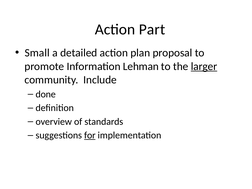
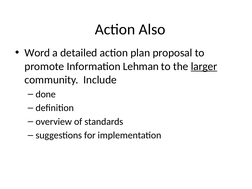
Part: Part -> Also (152, 29)
Small: Small -> Word (37, 53)
for underline: present -> none (90, 135)
